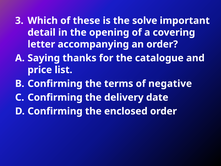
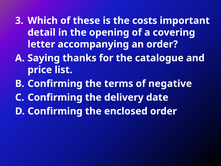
solve: solve -> costs (145, 21)
